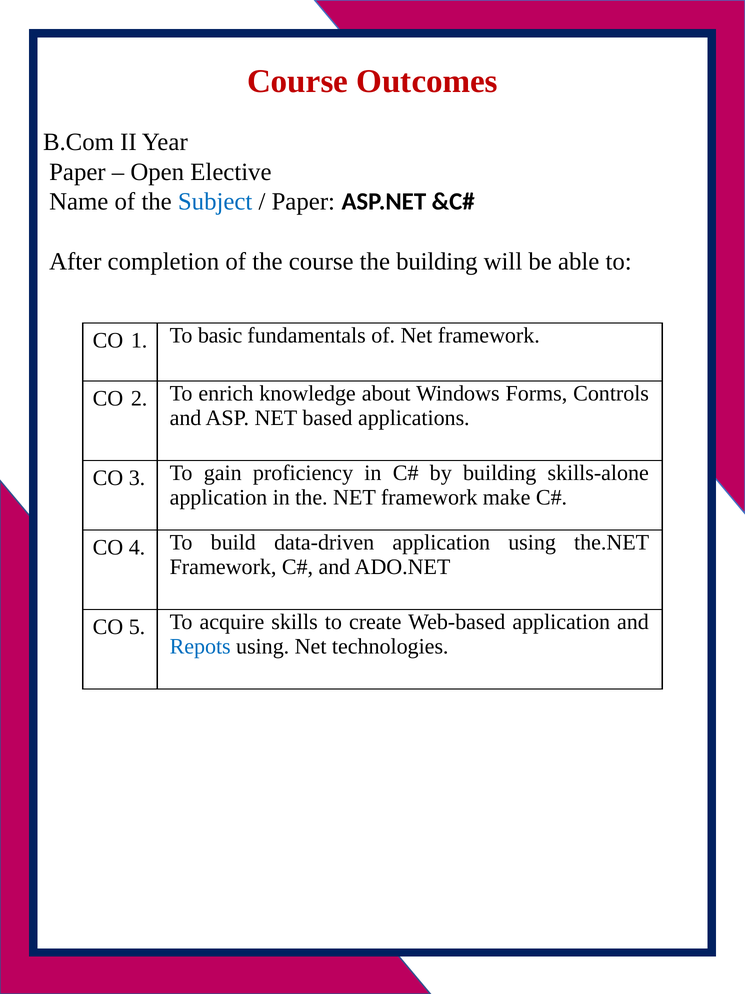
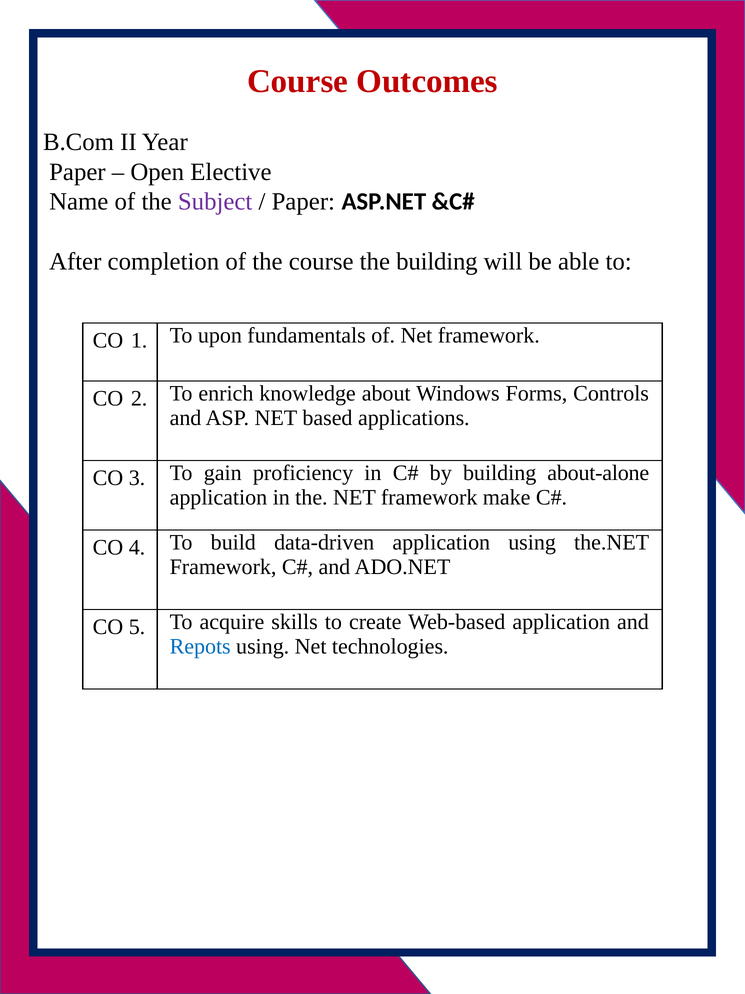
Subject colour: blue -> purple (215, 202)
basic: basic -> upon (220, 335)
skills-alone: skills-alone -> about-alone (598, 473)
